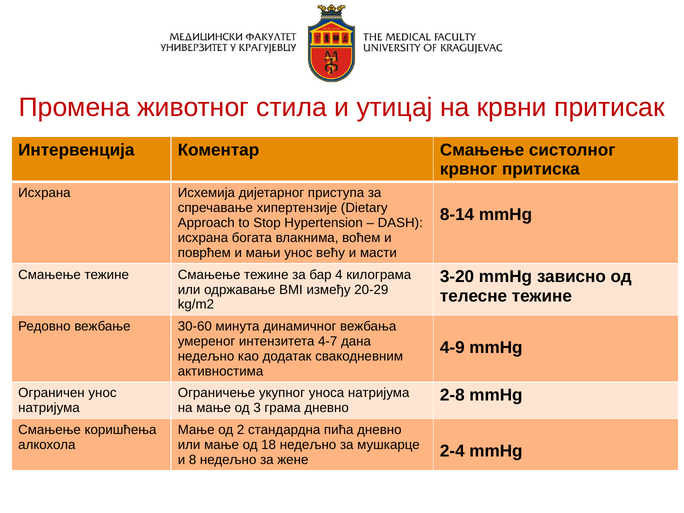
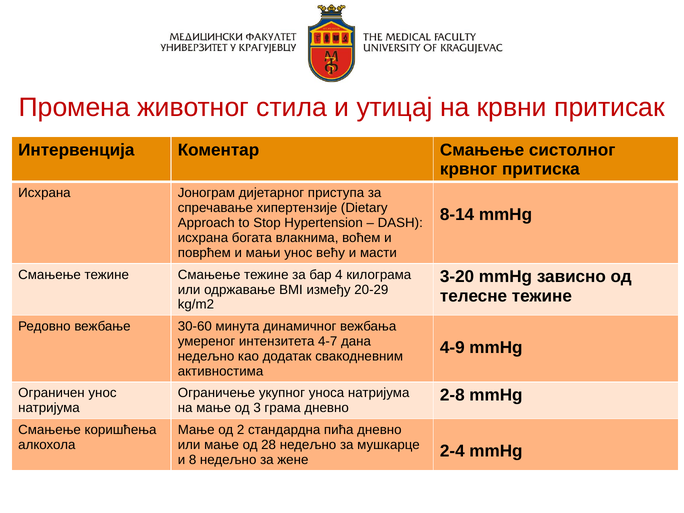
Исхемија: Исхемија -> Јонограм (206, 193)
18: 18 -> 28 (269, 445)
